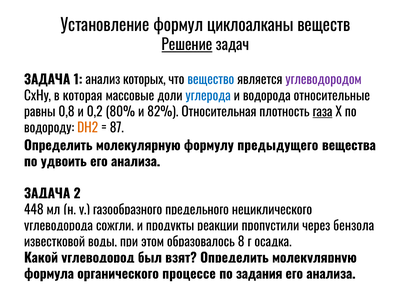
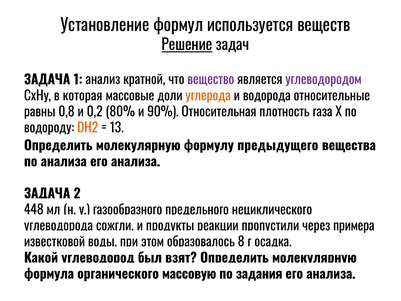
циклоалканы: циклоалканы -> используется (250, 26)
которых: которых -> кратной (144, 80)
вещество colour: blue -> purple (211, 80)
углерода colour: blue -> orange (208, 96)
82%: 82% -> 90% (163, 112)
газа underline: present -> none (323, 112)
87: 87 -> 13 (117, 128)
по удвоить: удвоить -> анализа (64, 162)
бензола: бензола -> примера (354, 226)
процессе: процессе -> массовую (189, 274)
